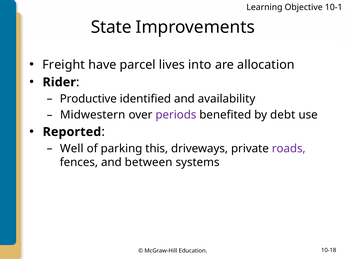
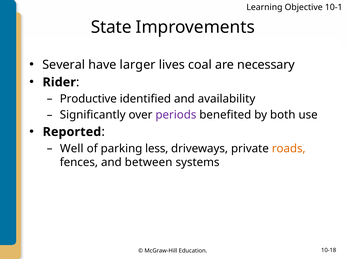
Freight: Freight -> Several (64, 65)
parcel: parcel -> larger (138, 65)
into: into -> coal (200, 65)
allocation: allocation -> necessary (266, 65)
Midwestern: Midwestern -> Significantly (93, 115)
debt: debt -> both (283, 115)
this: this -> less (157, 149)
roads colour: purple -> orange (289, 149)
